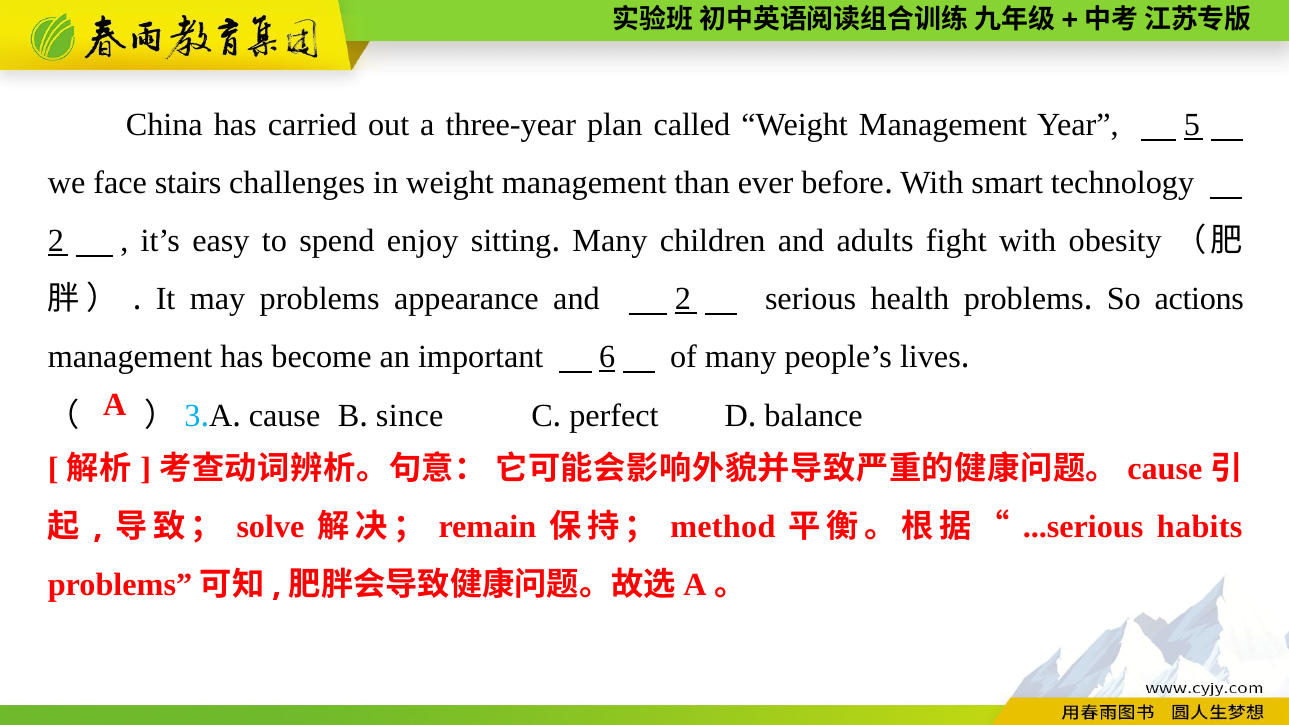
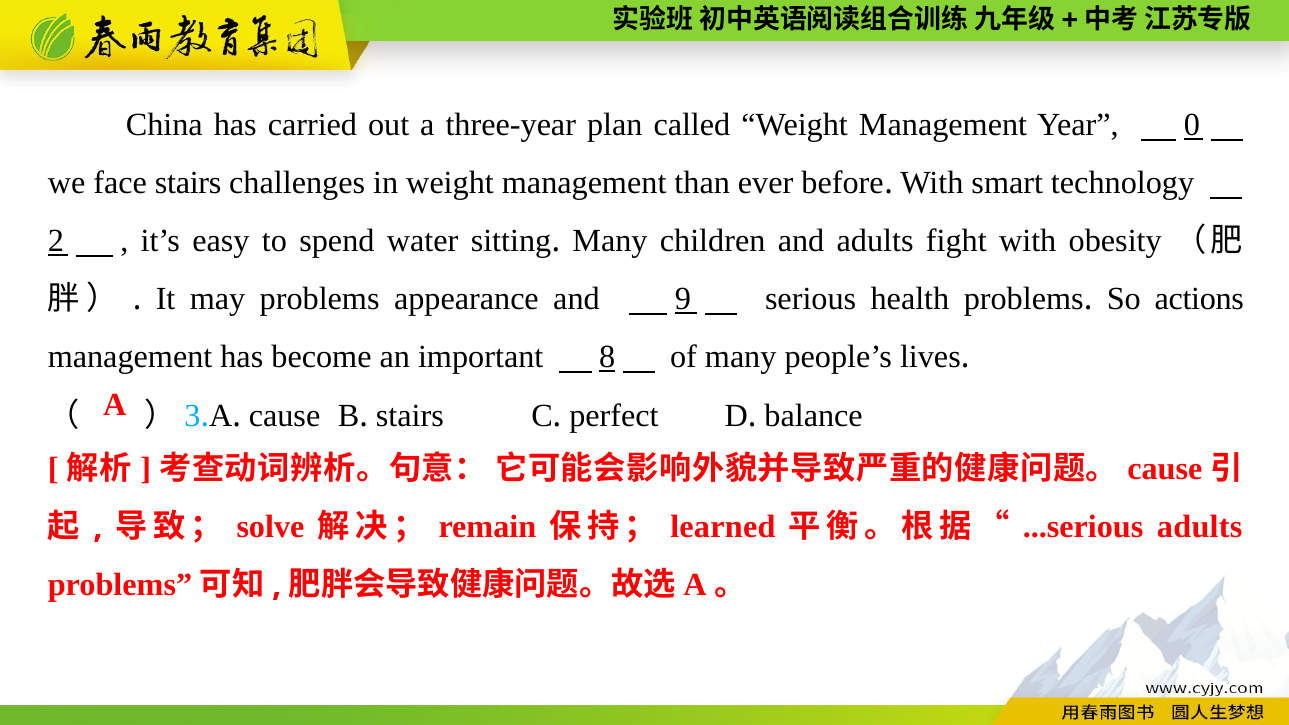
5: 5 -> 0 (1192, 125)
enjoy: enjoy -> water (423, 241)
and 2: 2 -> 9 (683, 299)
6: 6 -> 8 (607, 357)
since: since -> stairs (410, 416)
method: method -> learned (723, 527)
habits: habits -> adults (1200, 527)
